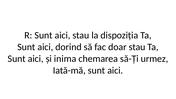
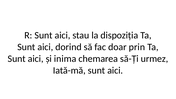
doar stau: stau -> prin (137, 47)
